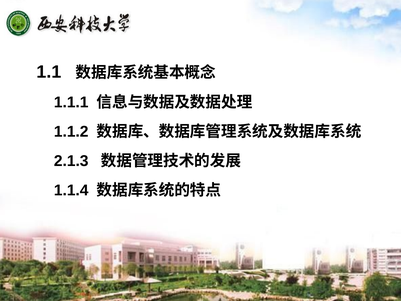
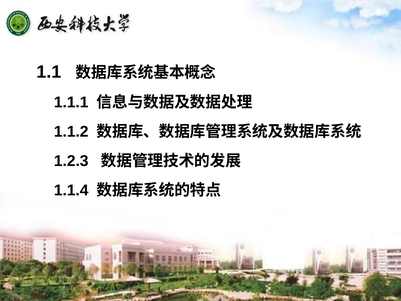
2.1.3: 2.1.3 -> 1.2.3 (71, 161)
